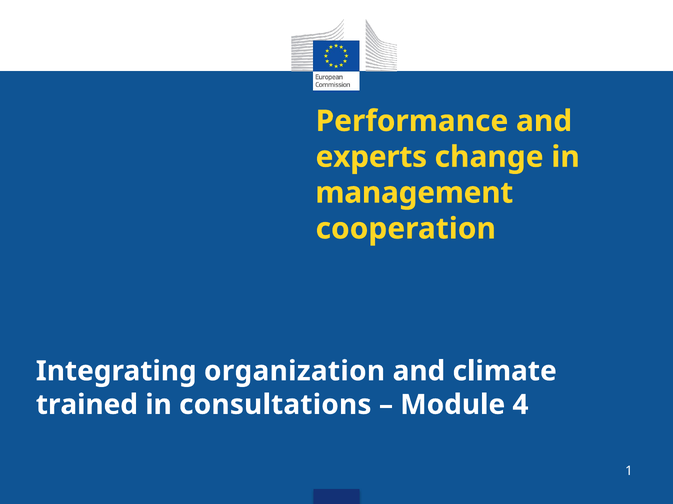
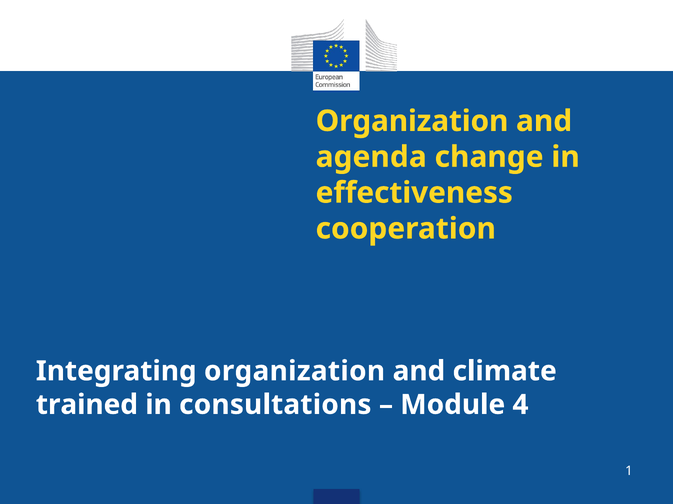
Performance: Performance -> Organization (412, 121)
experts: experts -> agenda (371, 157)
management: management -> effectiveness (414, 193)
